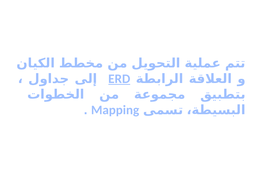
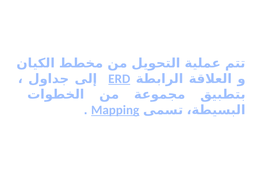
Mapping underline: none -> present (115, 110)
